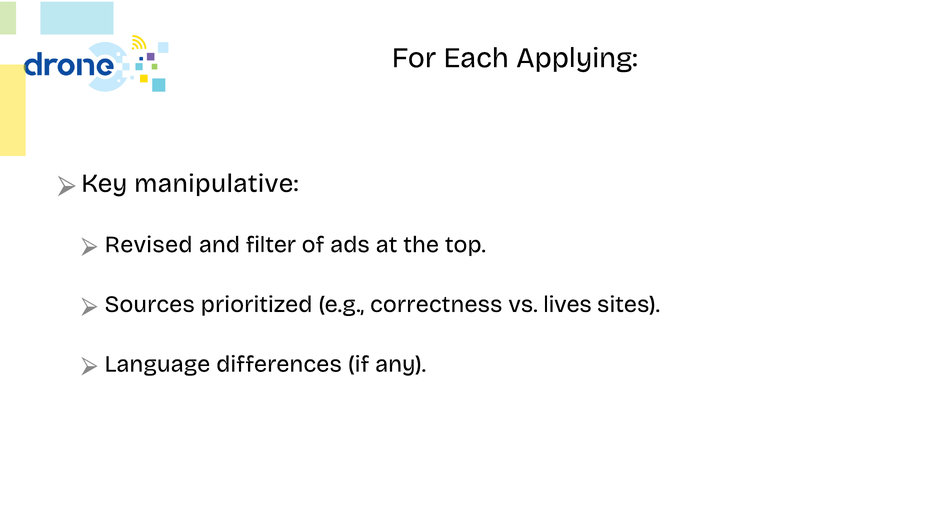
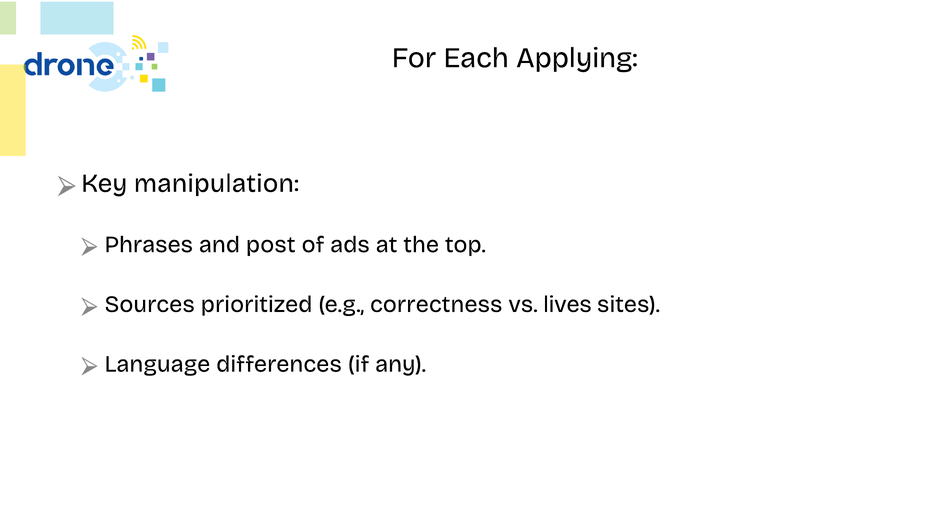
manipulative: manipulative -> manipulation (216, 183)
Revised: Revised -> Phrases (149, 244)
filter: filter -> post (271, 244)
